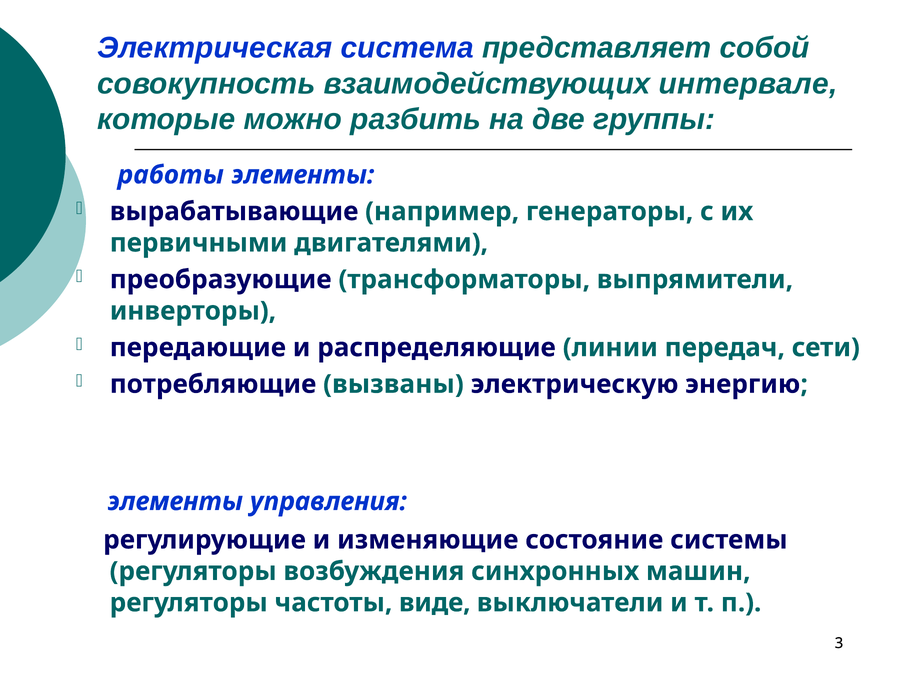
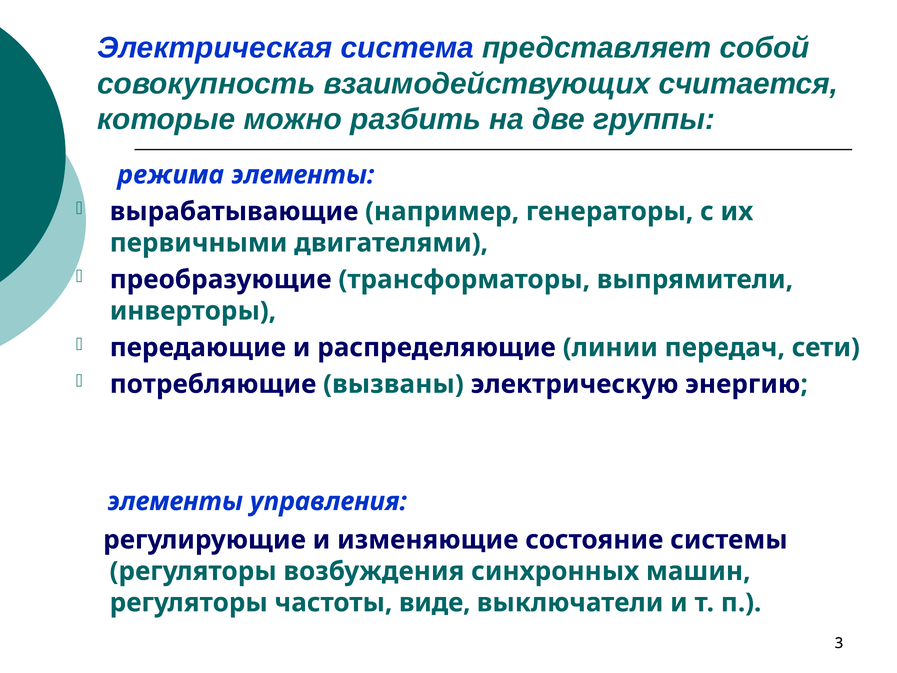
интервале: интервале -> считается (748, 84)
работы: работы -> режима (171, 175)
